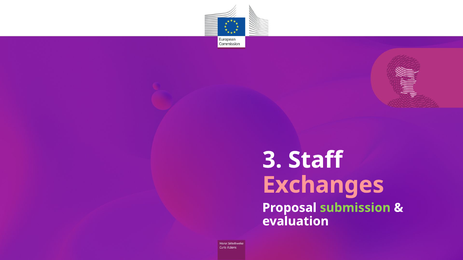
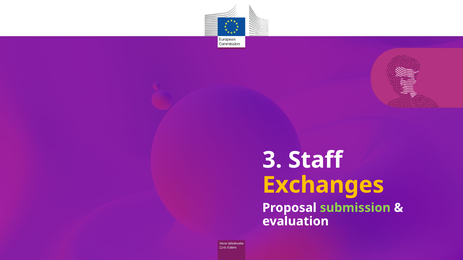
Exchanges colour: pink -> yellow (323, 185)
